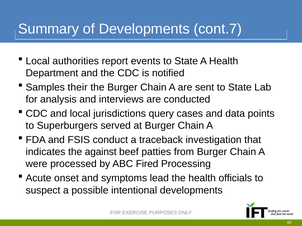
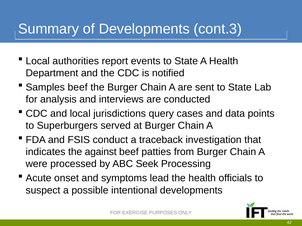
cont.7: cont.7 -> cont.3 (218, 29)
Samples their: their -> beef (78, 87)
Fired: Fired -> Seek (147, 164)
